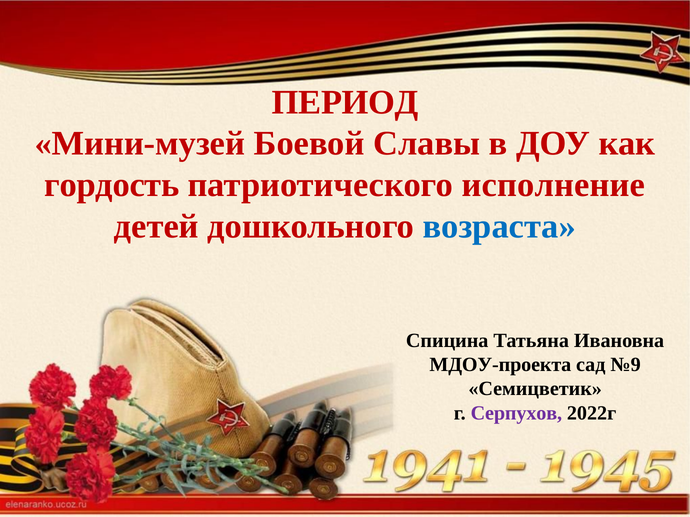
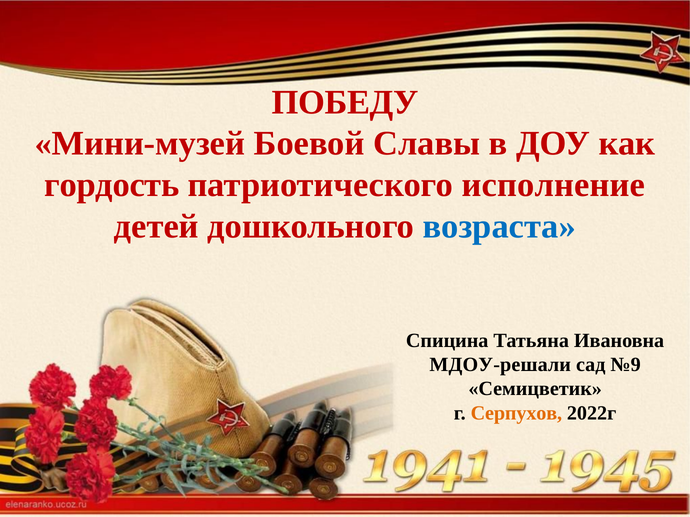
ПЕРИОД: ПЕРИОД -> ПОБЕДУ (345, 102)
МДОУ-проекта: МДОУ-проекта -> МДОУ-решали (500, 365)
Серпухов colour: purple -> orange (516, 413)
